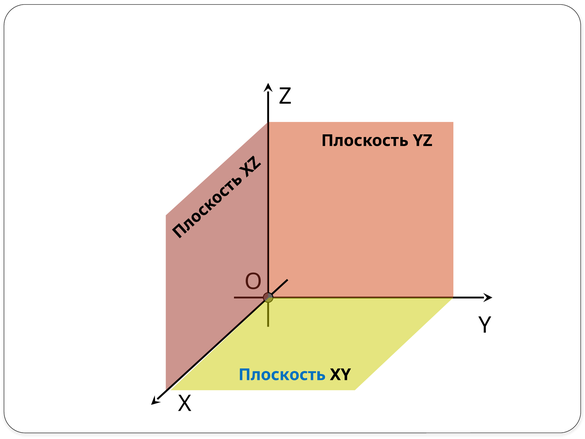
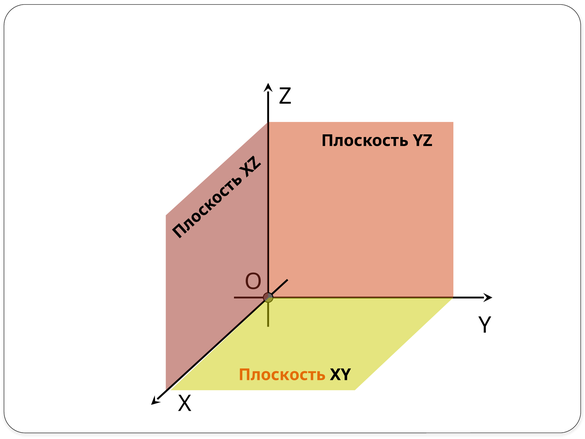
Плоскость colour: blue -> orange (282, 375)
